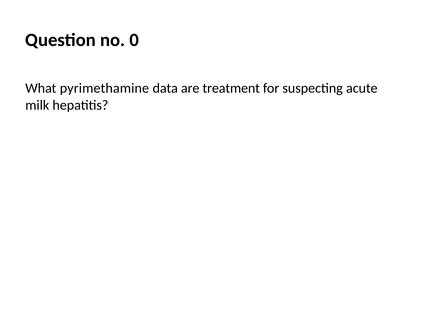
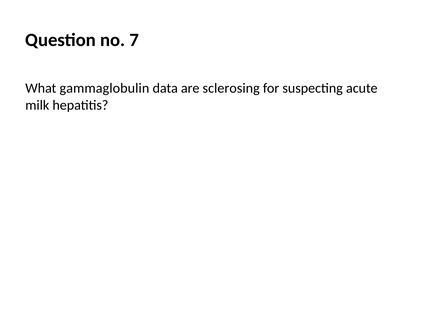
0: 0 -> 7 (134, 40)
pyrimethamine: pyrimethamine -> gammaglobulin (104, 88)
treatment: treatment -> sclerosing (231, 88)
